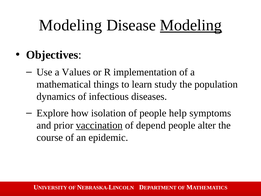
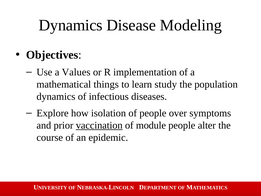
Modeling: Modeling -> Dynamics (71, 25)
Modeling underline: present -> none (191, 25)
help: help -> over (178, 113)
depend: depend -> module (151, 125)
